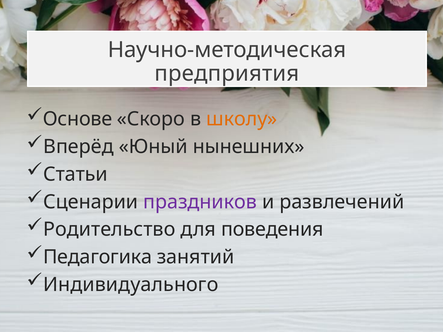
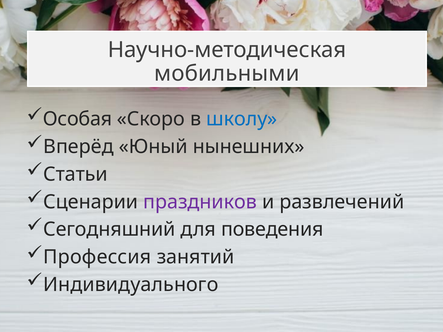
предприятия: предприятия -> мобильными (227, 74)
Основе: Основе -> Особая (78, 119)
школу colour: orange -> blue (242, 119)
Родительство: Родительство -> Сегодняшний (109, 230)
Педагогика: Педагогика -> Профессия (97, 257)
